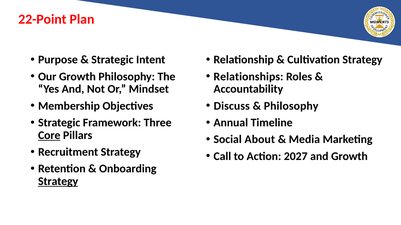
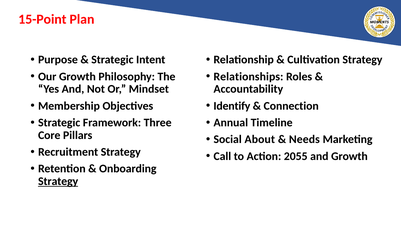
22-Point: 22-Point -> 15-Point (42, 19)
Discuss: Discuss -> Identify (232, 106)
Philosophy: Philosophy -> Connection (291, 106)
Core underline: present -> none (49, 136)
Media: Media -> Needs (304, 140)
2027: 2027 -> 2055 (296, 157)
